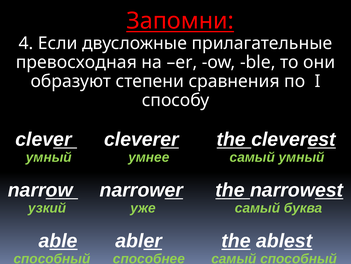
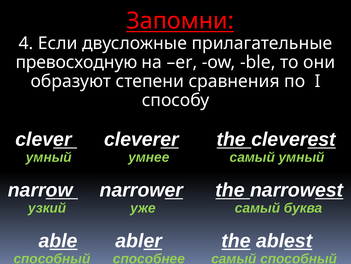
превосходная: превосходная -> превосходную (76, 62)
